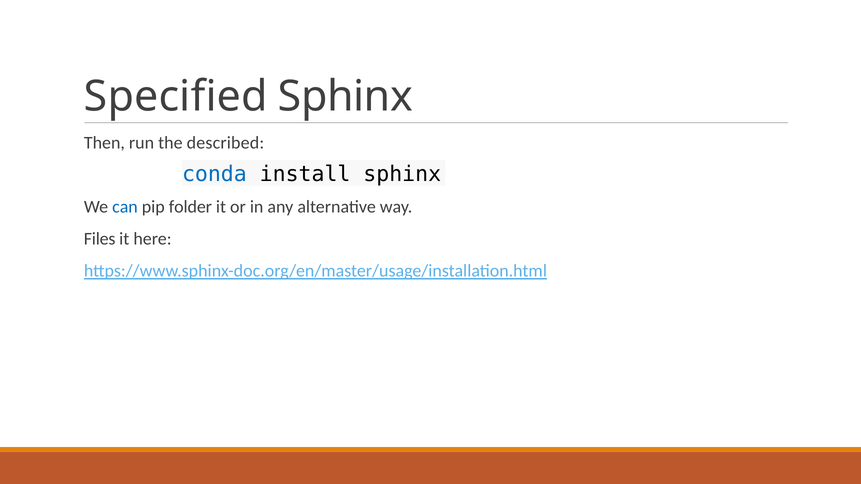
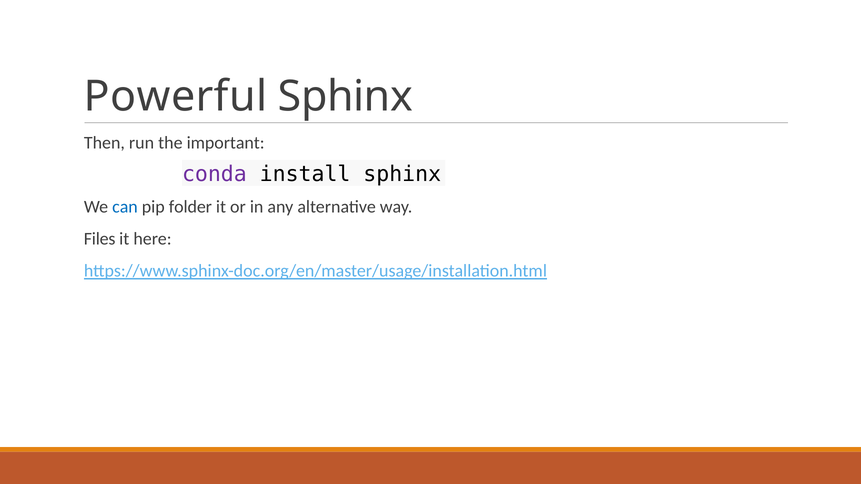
Specified: Specified -> Powerful (176, 96)
described: described -> important (226, 143)
conda colour: blue -> purple (214, 174)
